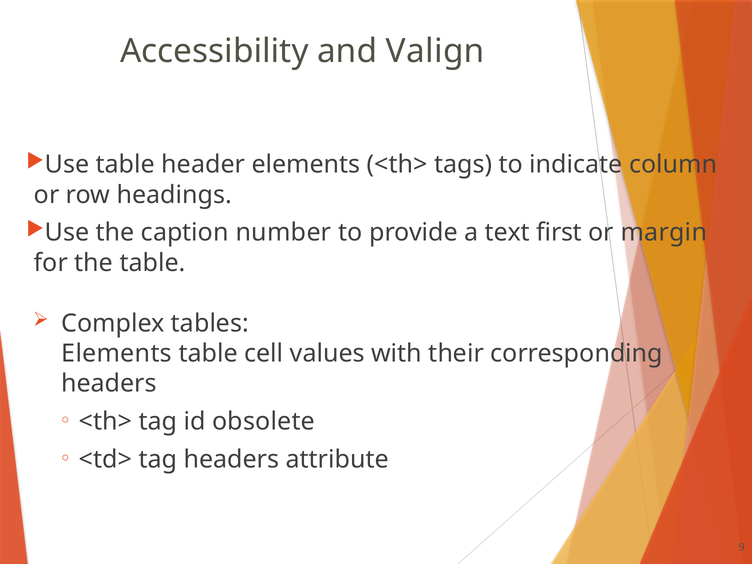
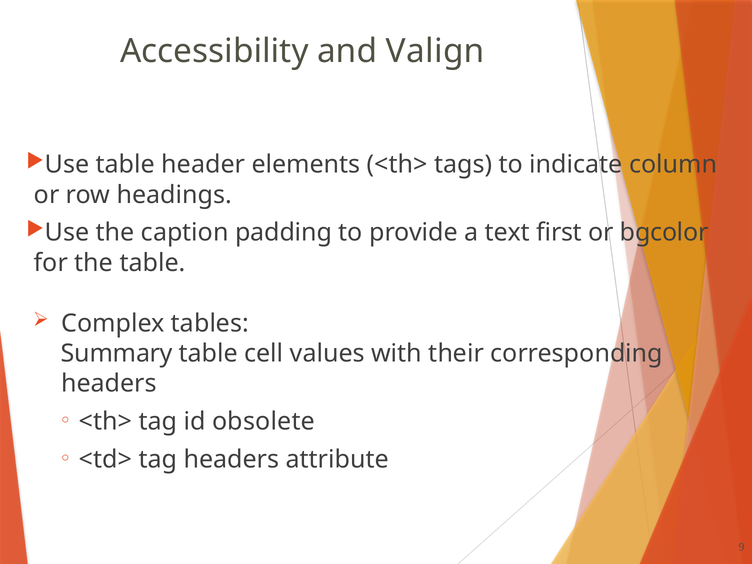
number: number -> padding (284, 233)
margin: margin -> bgcolor (664, 233)
Elements: Elements -> Summary (117, 353)
